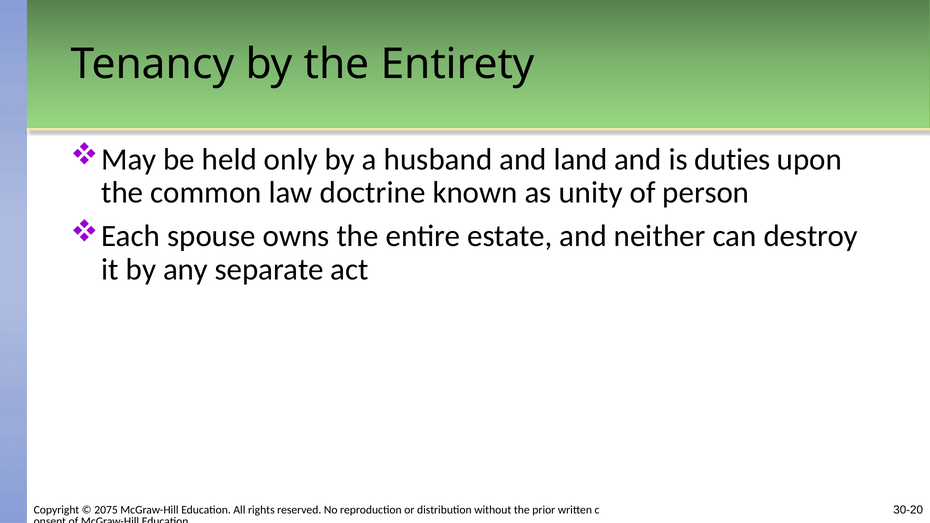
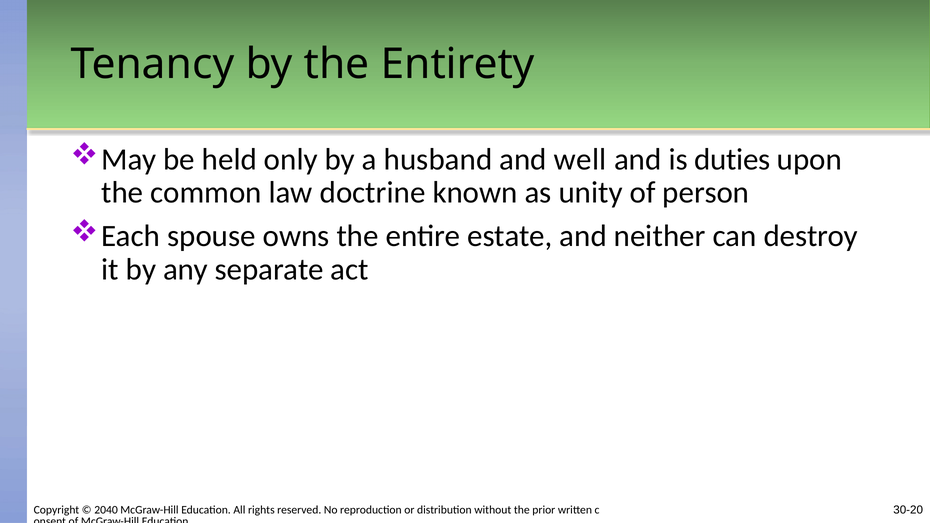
land: land -> well (580, 159)
2075: 2075 -> 2040 (106, 510)
